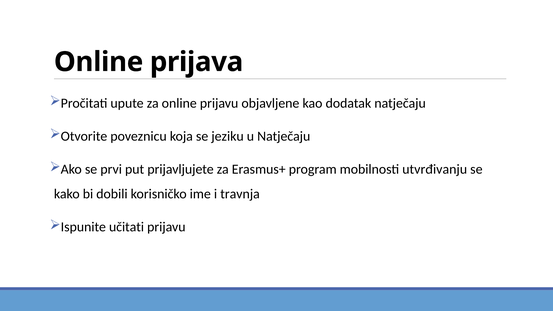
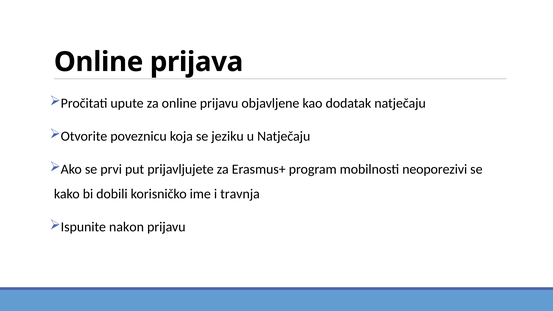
utvrđivanju: utvrđivanju -> neoporezivi (435, 169)
učitati: učitati -> nakon (126, 227)
